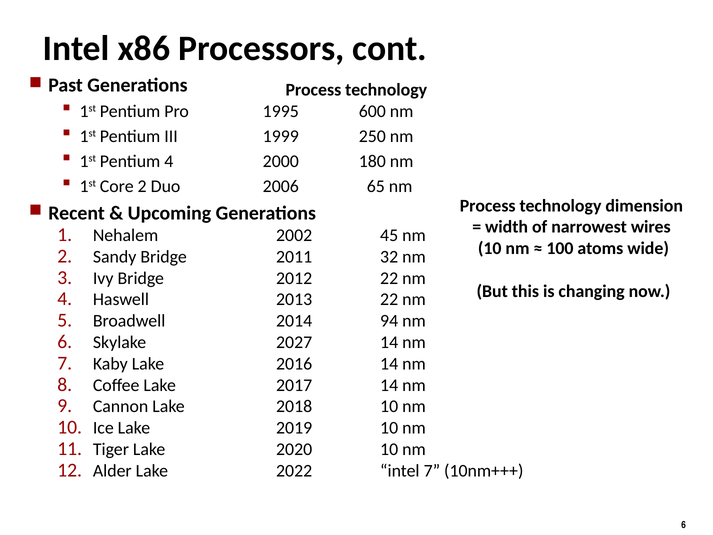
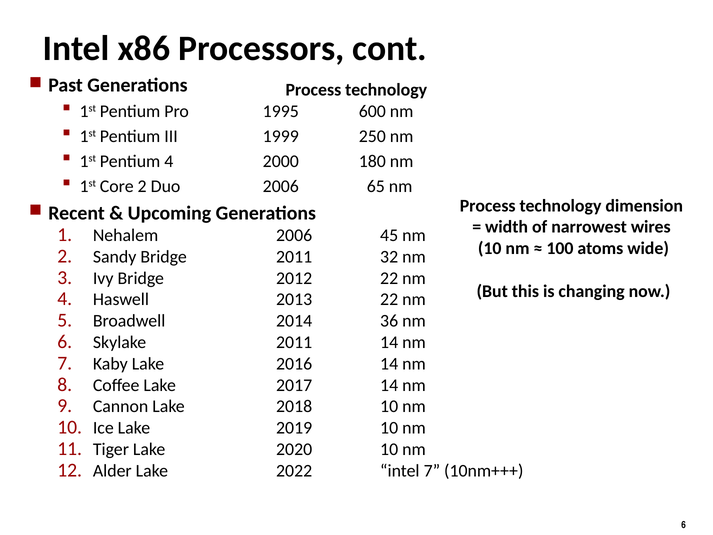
Nehalem 2002: 2002 -> 2006 (294, 235)
94: 94 -> 36 (389, 321)
Skylake 2027: 2027 -> 2011 (294, 342)
